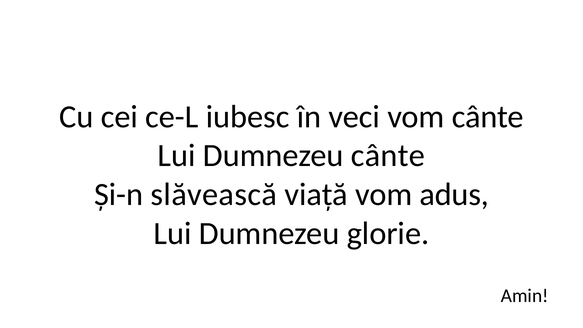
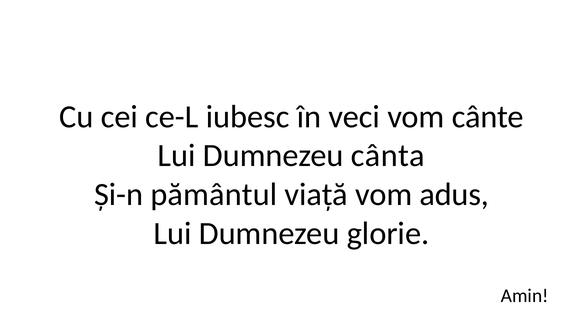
Dumnezeu cânte: cânte -> cânta (388, 156)
slăvească: slăvească -> pământul (214, 194)
